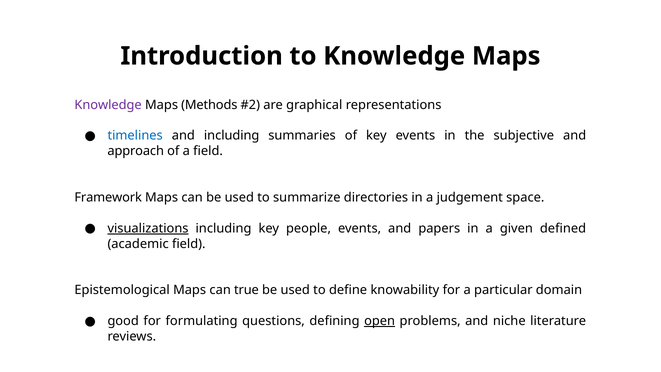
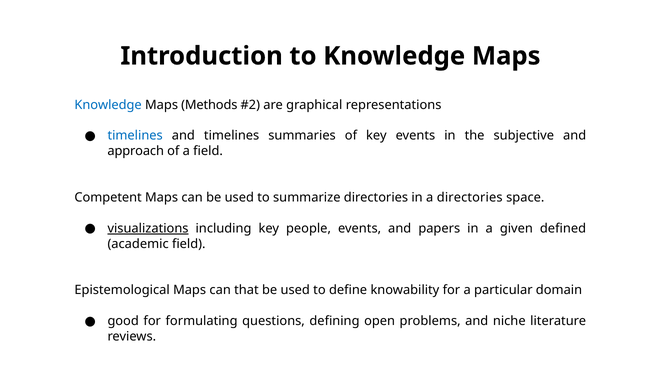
Knowledge colour: purple -> blue (108, 105)
and including: including -> timelines (232, 136)
Framework: Framework -> Competent (108, 197)
a judgement: judgement -> directories (470, 197)
true: true -> that (246, 290)
open underline: present -> none (380, 321)
